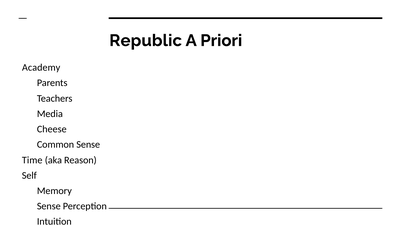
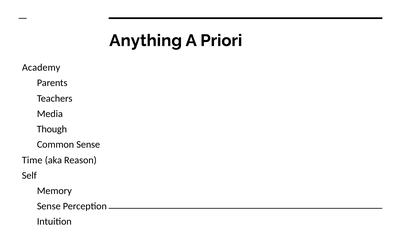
Republic: Republic -> Anything (146, 40)
Cheese: Cheese -> Though (52, 129)
